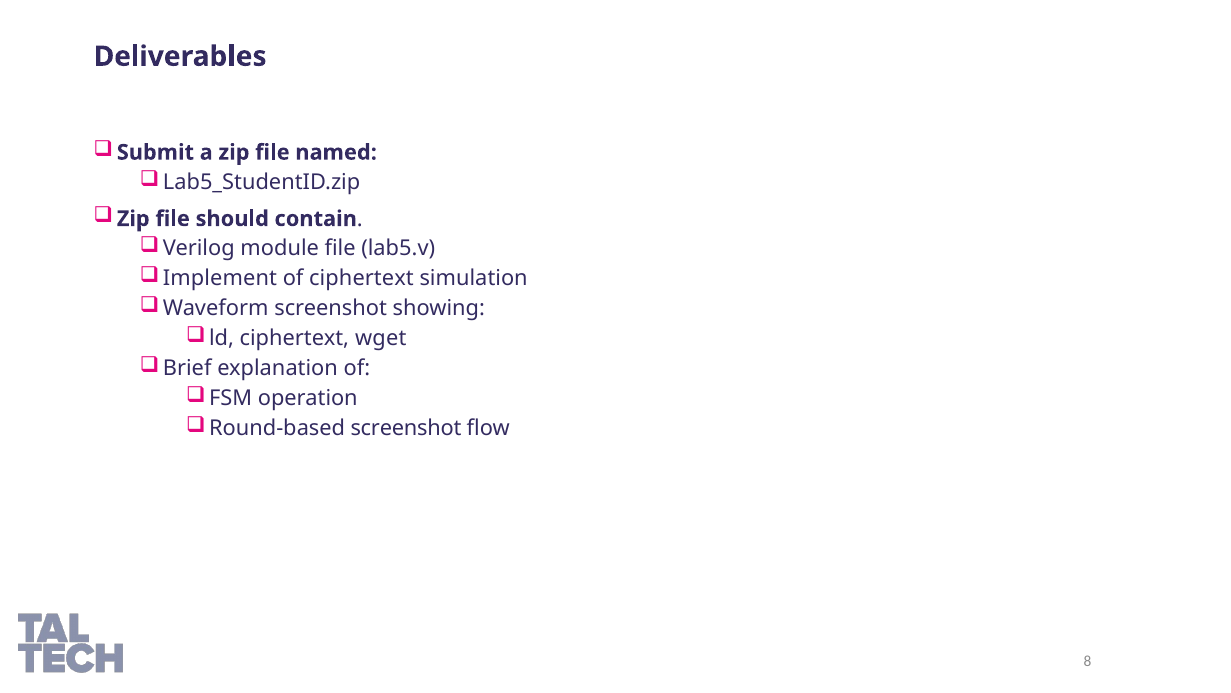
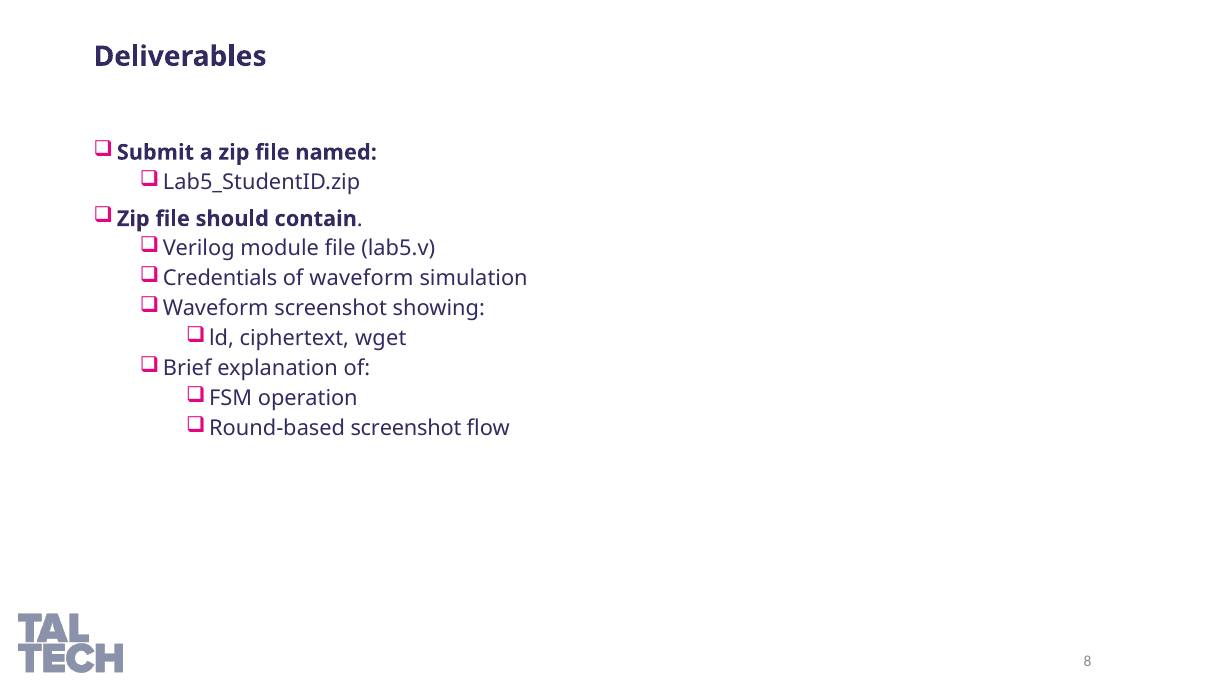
Implement: Implement -> Credentials (220, 279)
of ciphertext: ciphertext -> waveform (361, 279)
